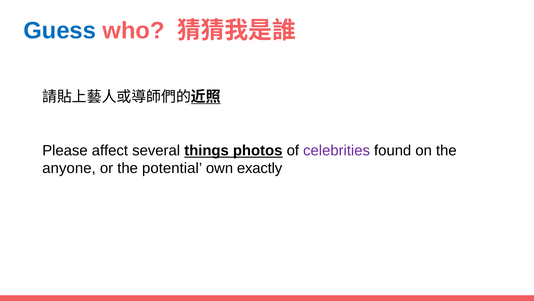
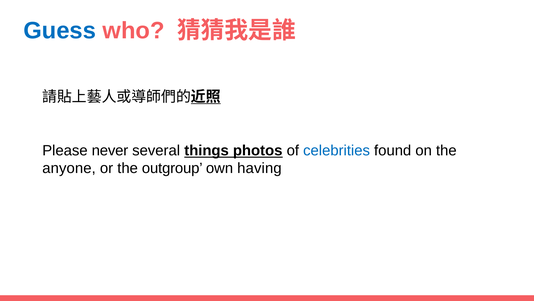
affect: affect -> never (110, 150)
celebrities colour: purple -> blue (337, 150)
potential: potential -> outgroup (172, 168)
exactly: exactly -> having (259, 168)
